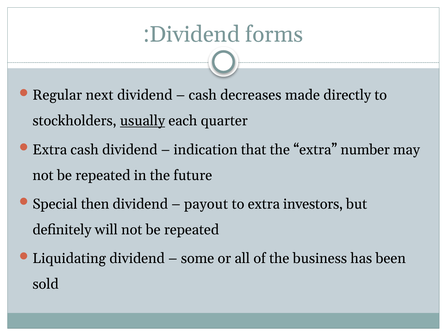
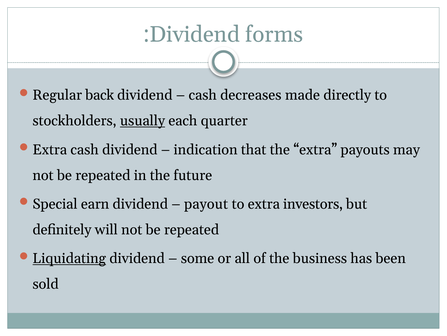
next: next -> back (100, 95)
number: number -> payouts (365, 149)
then: then -> earn (95, 204)
Liquidating underline: none -> present (69, 258)
